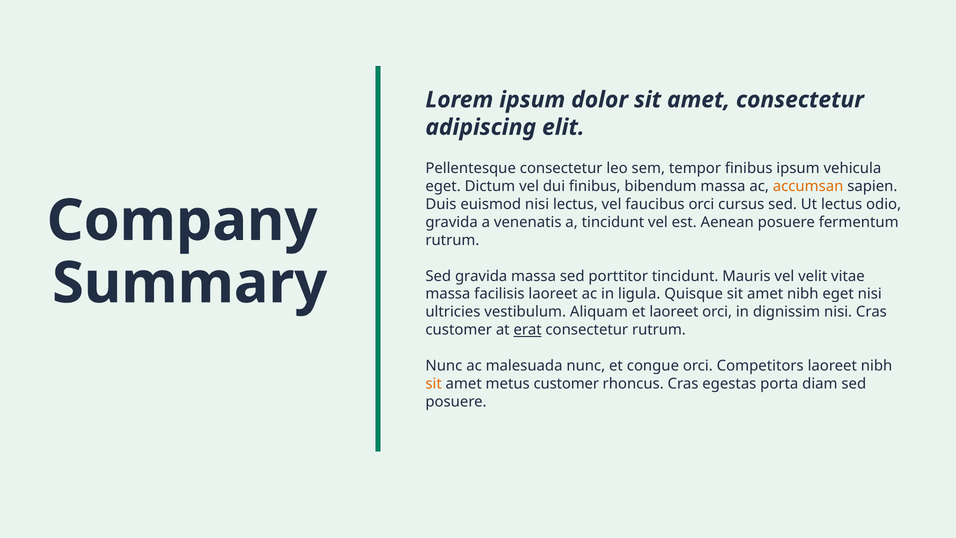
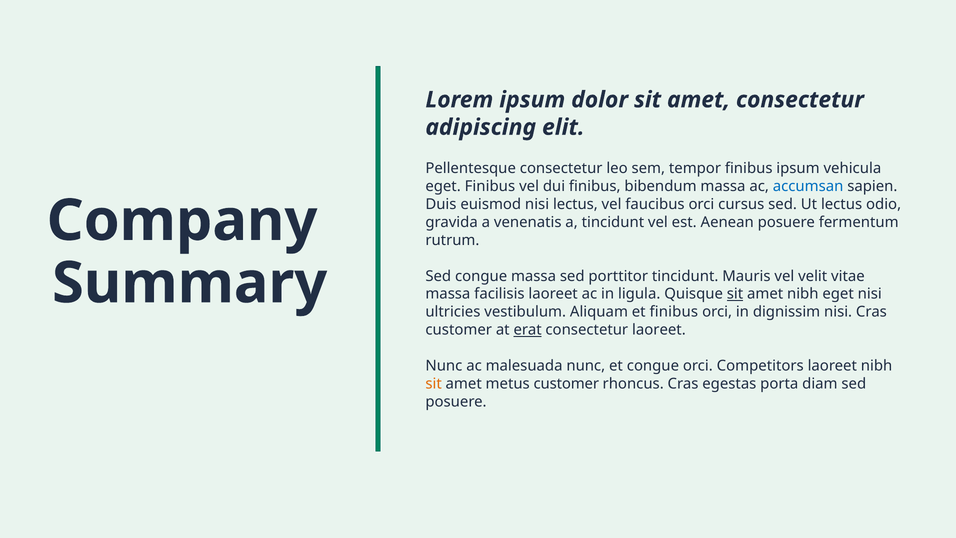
eget Dictum: Dictum -> Finibus (490, 186)
accumsan colour: orange -> blue (808, 186)
Sed gravida: gravida -> congue (481, 276)
sit underline: none -> present (735, 294)
et laoreet: laoreet -> finibus (674, 312)
consectetur rutrum: rutrum -> laoreet (659, 330)
